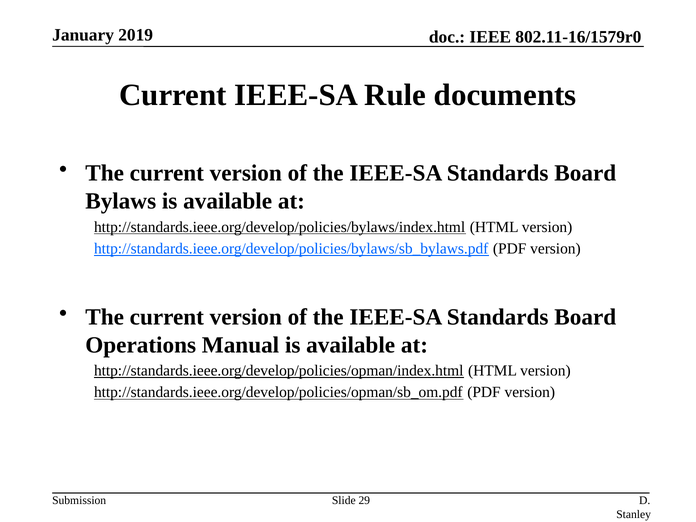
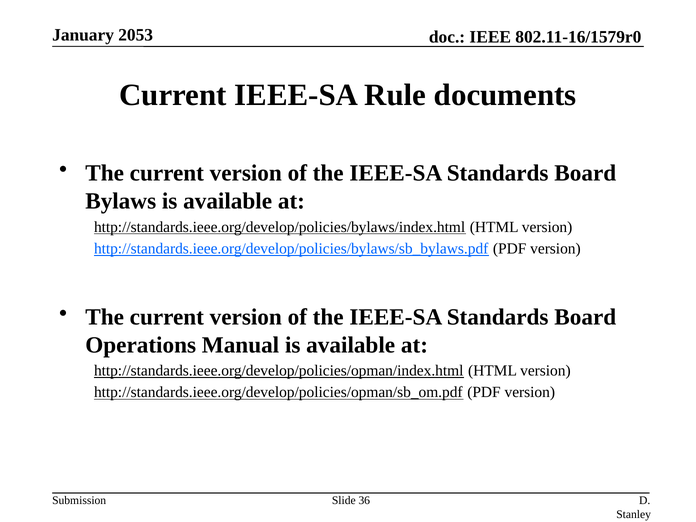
2019: 2019 -> 2053 (136, 35)
29: 29 -> 36 (364, 501)
